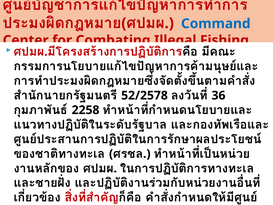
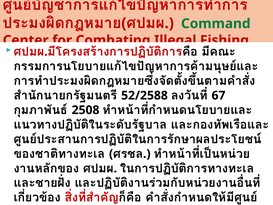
Command colour: blue -> green (216, 24)
52/2578: 52/2578 -> 52/2588 (144, 95)
36: 36 -> 67 (218, 95)
2258: 2258 -> 2508 (86, 110)
